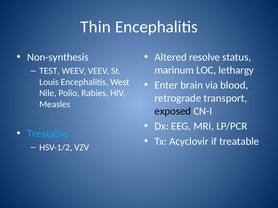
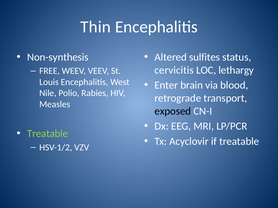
resolve: resolve -> sulfites (205, 57)
marinum: marinum -> cervicitis (174, 70)
TEST: TEST -> FREE (49, 71)
Treatable colour: light blue -> light green (48, 134)
